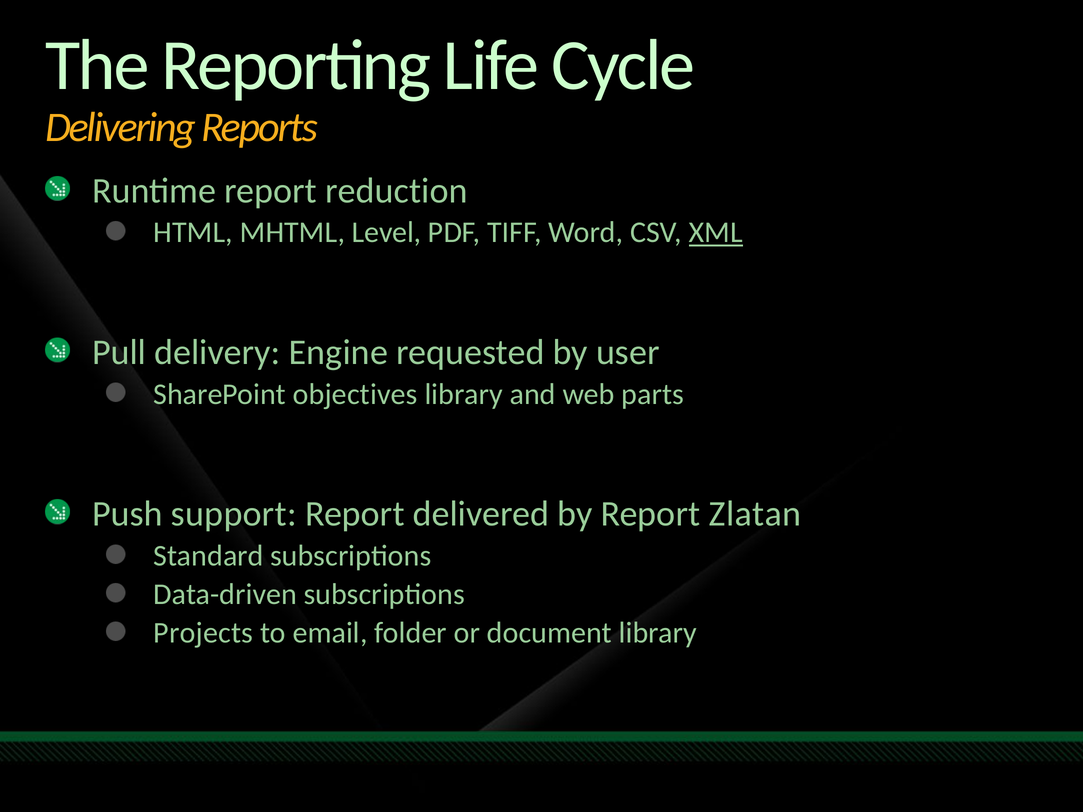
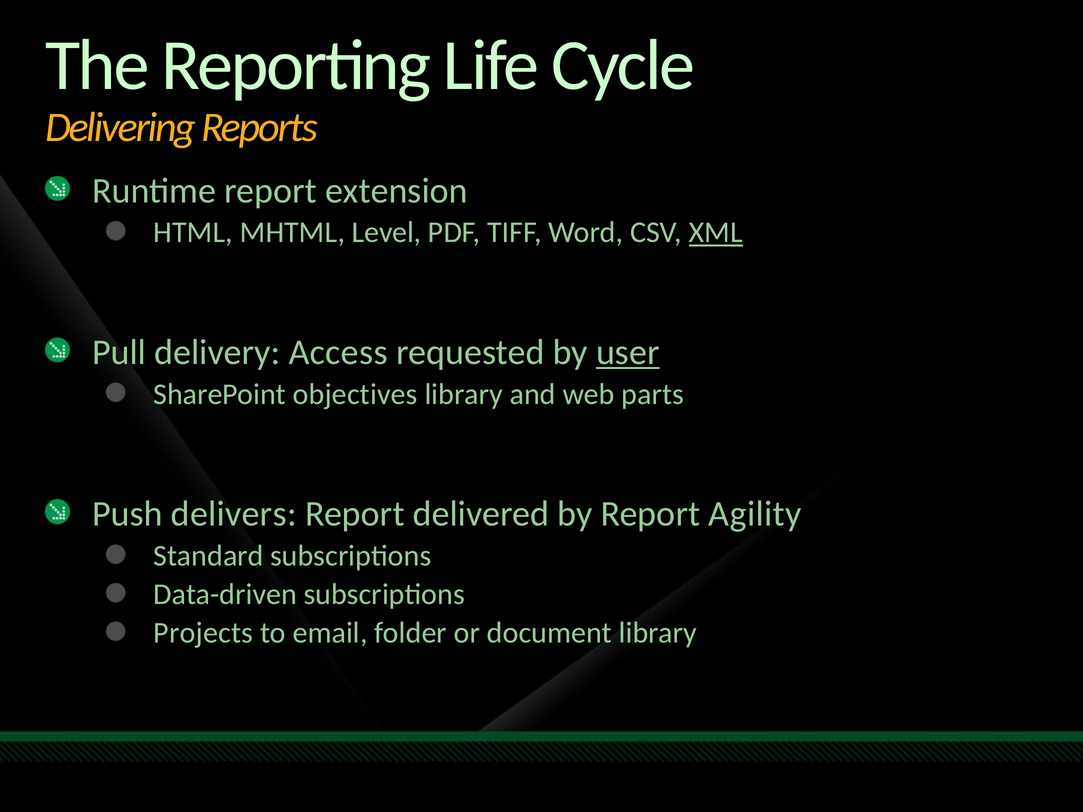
reduction: reduction -> extension (396, 191)
Engine: Engine -> Access (338, 352)
user underline: none -> present (628, 352)
support: support -> delivers (234, 514)
Zlatan: Zlatan -> Agility (755, 514)
